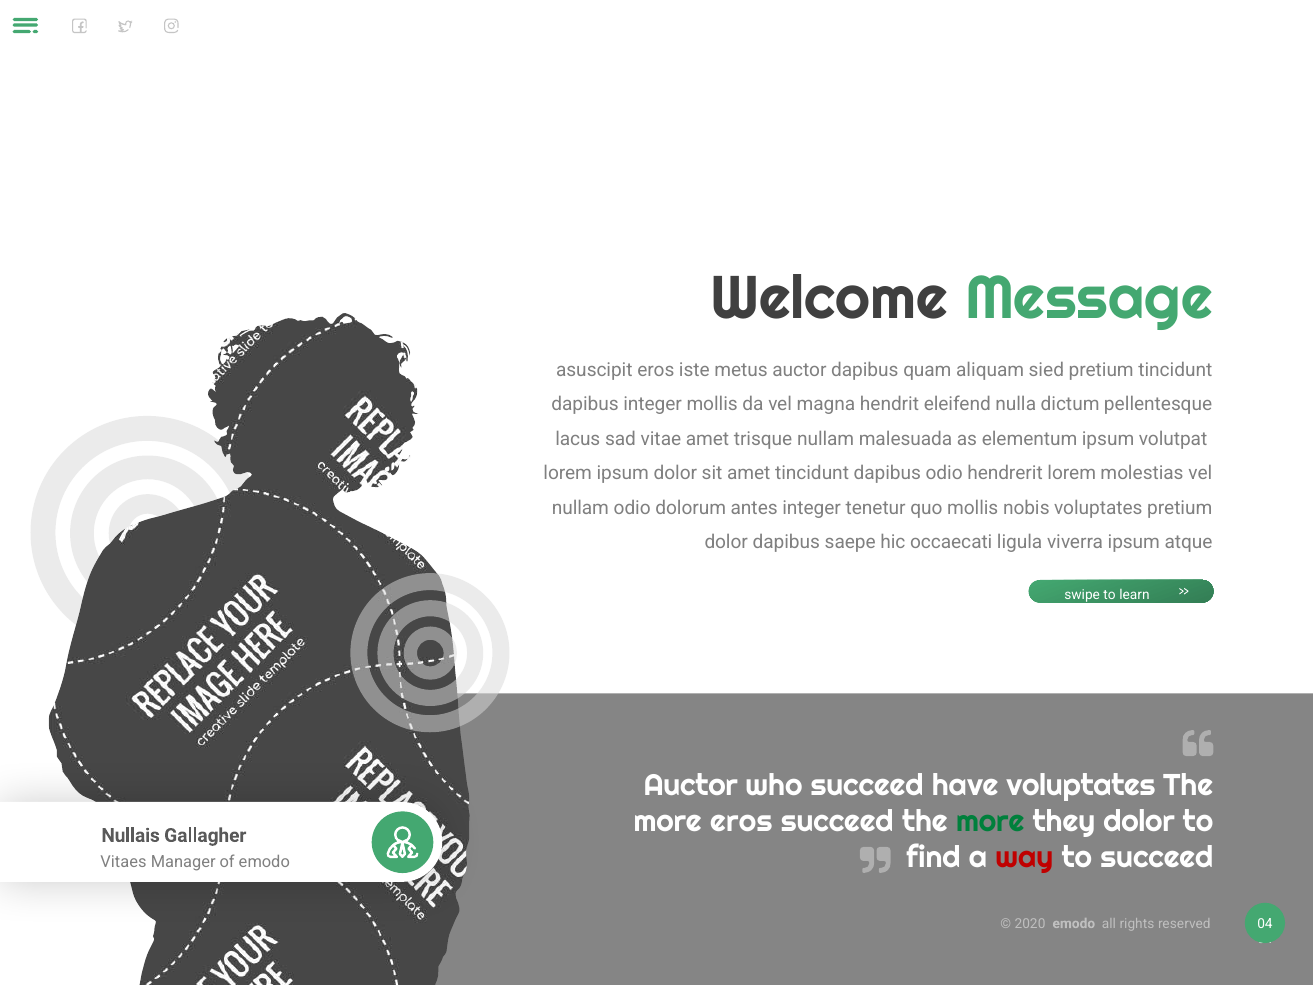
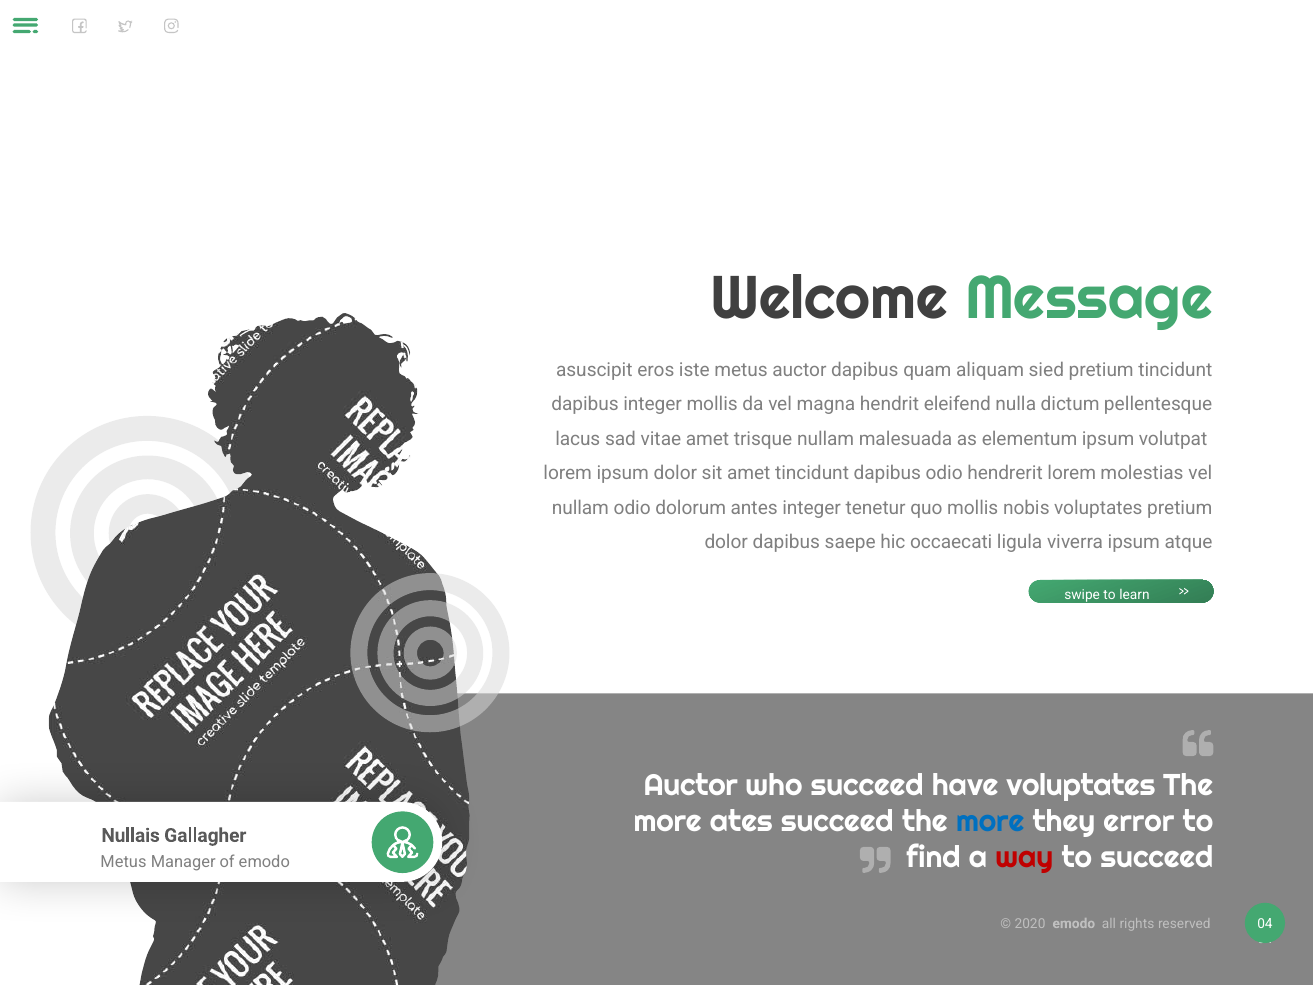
more eros: eros -> ates (741, 821)
more colour: green -> blue (990, 821)
they dolor: dolor -> error (1139, 821)
Vitaes: Vitaes -> Metus (123, 862)
